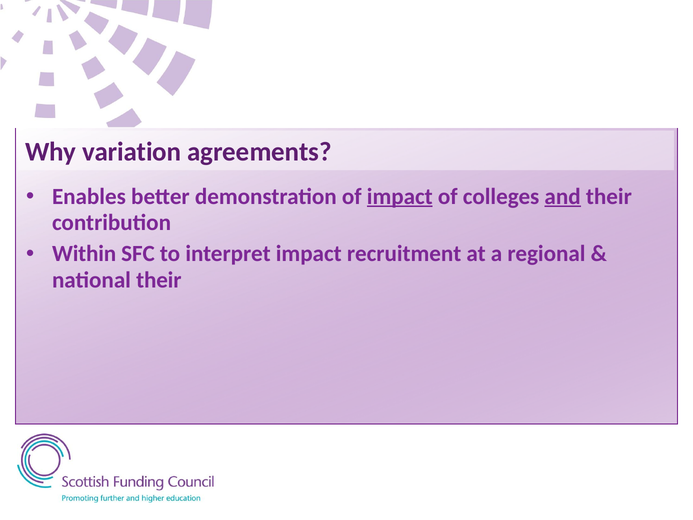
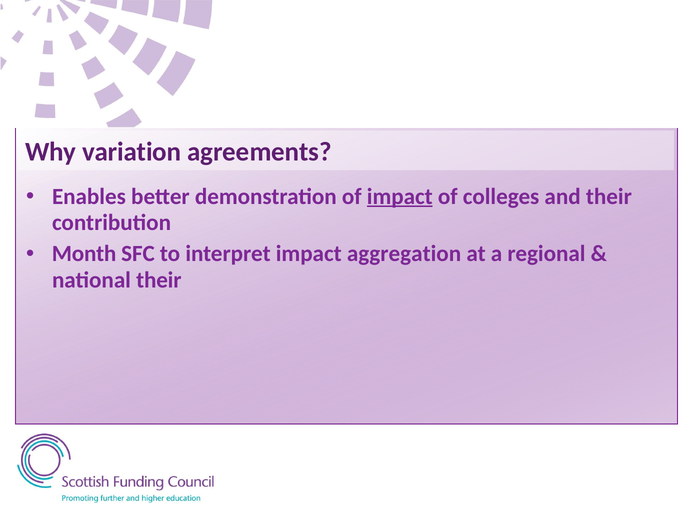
and underline: present -> none (563, 196)
Within: Within -> Month (84, 254)
recruitment: recruitment -> aggregation (404, 254)
